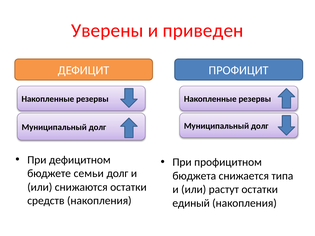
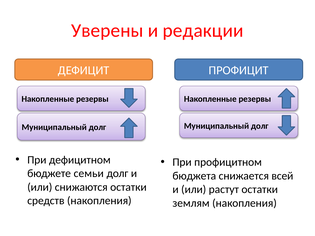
приведен: приведен -> редакции (203, 30)
типа: типа -> всей (282, 176)
единый: единый -> землям (191, 203)
